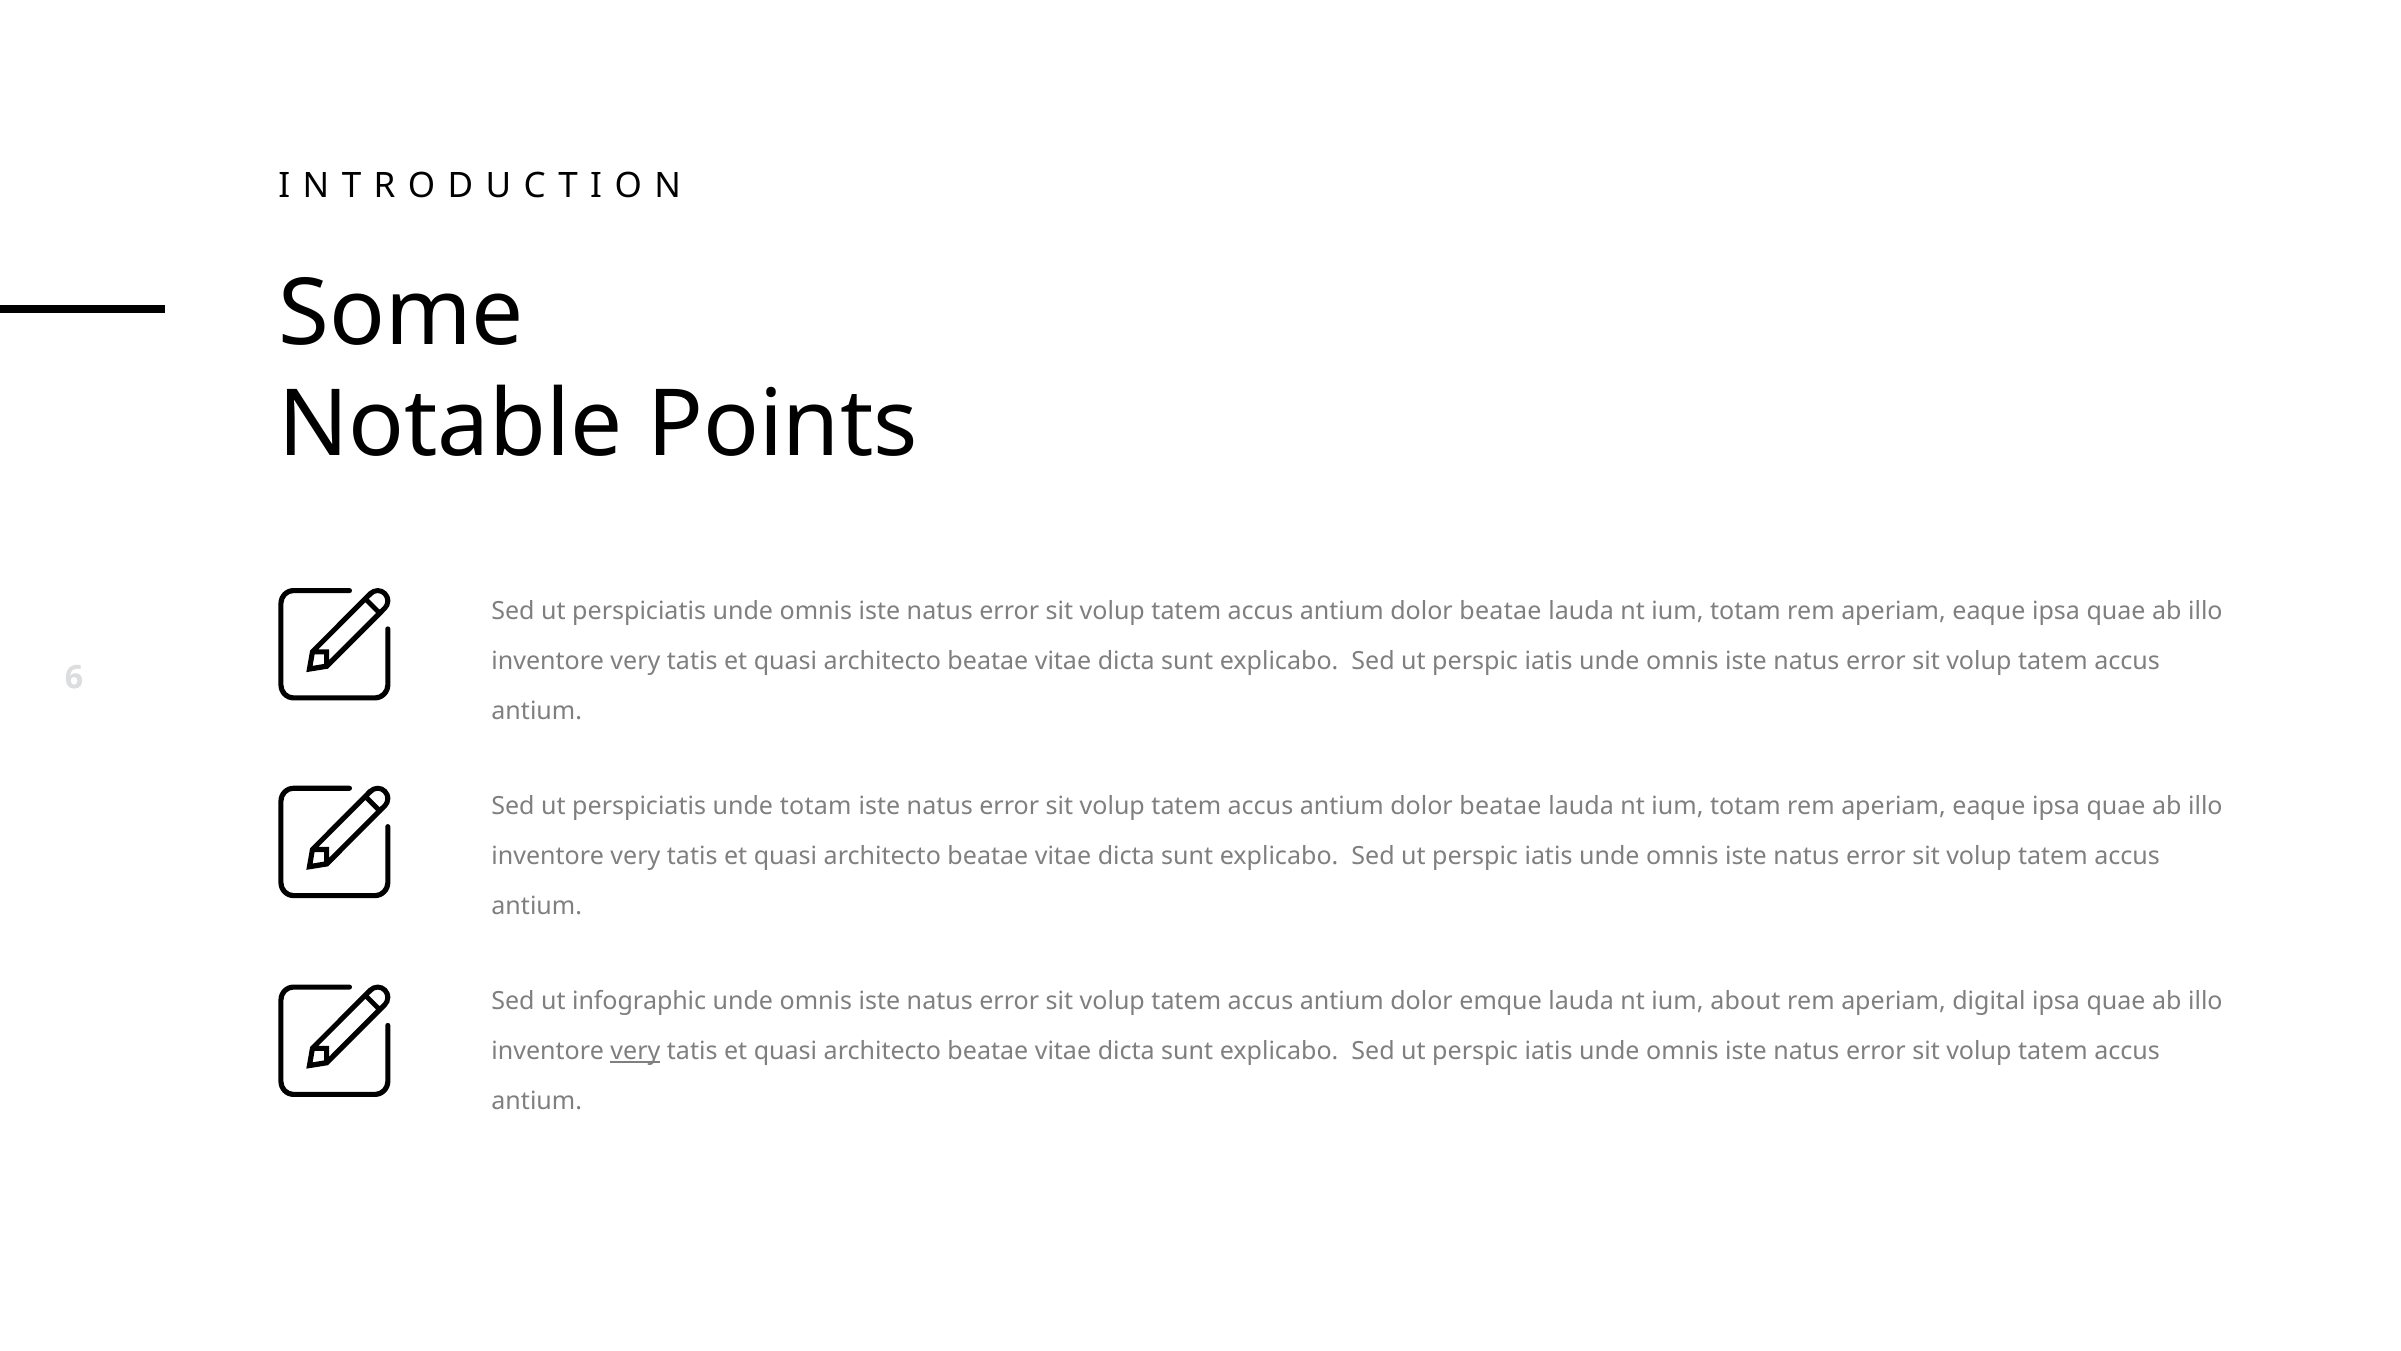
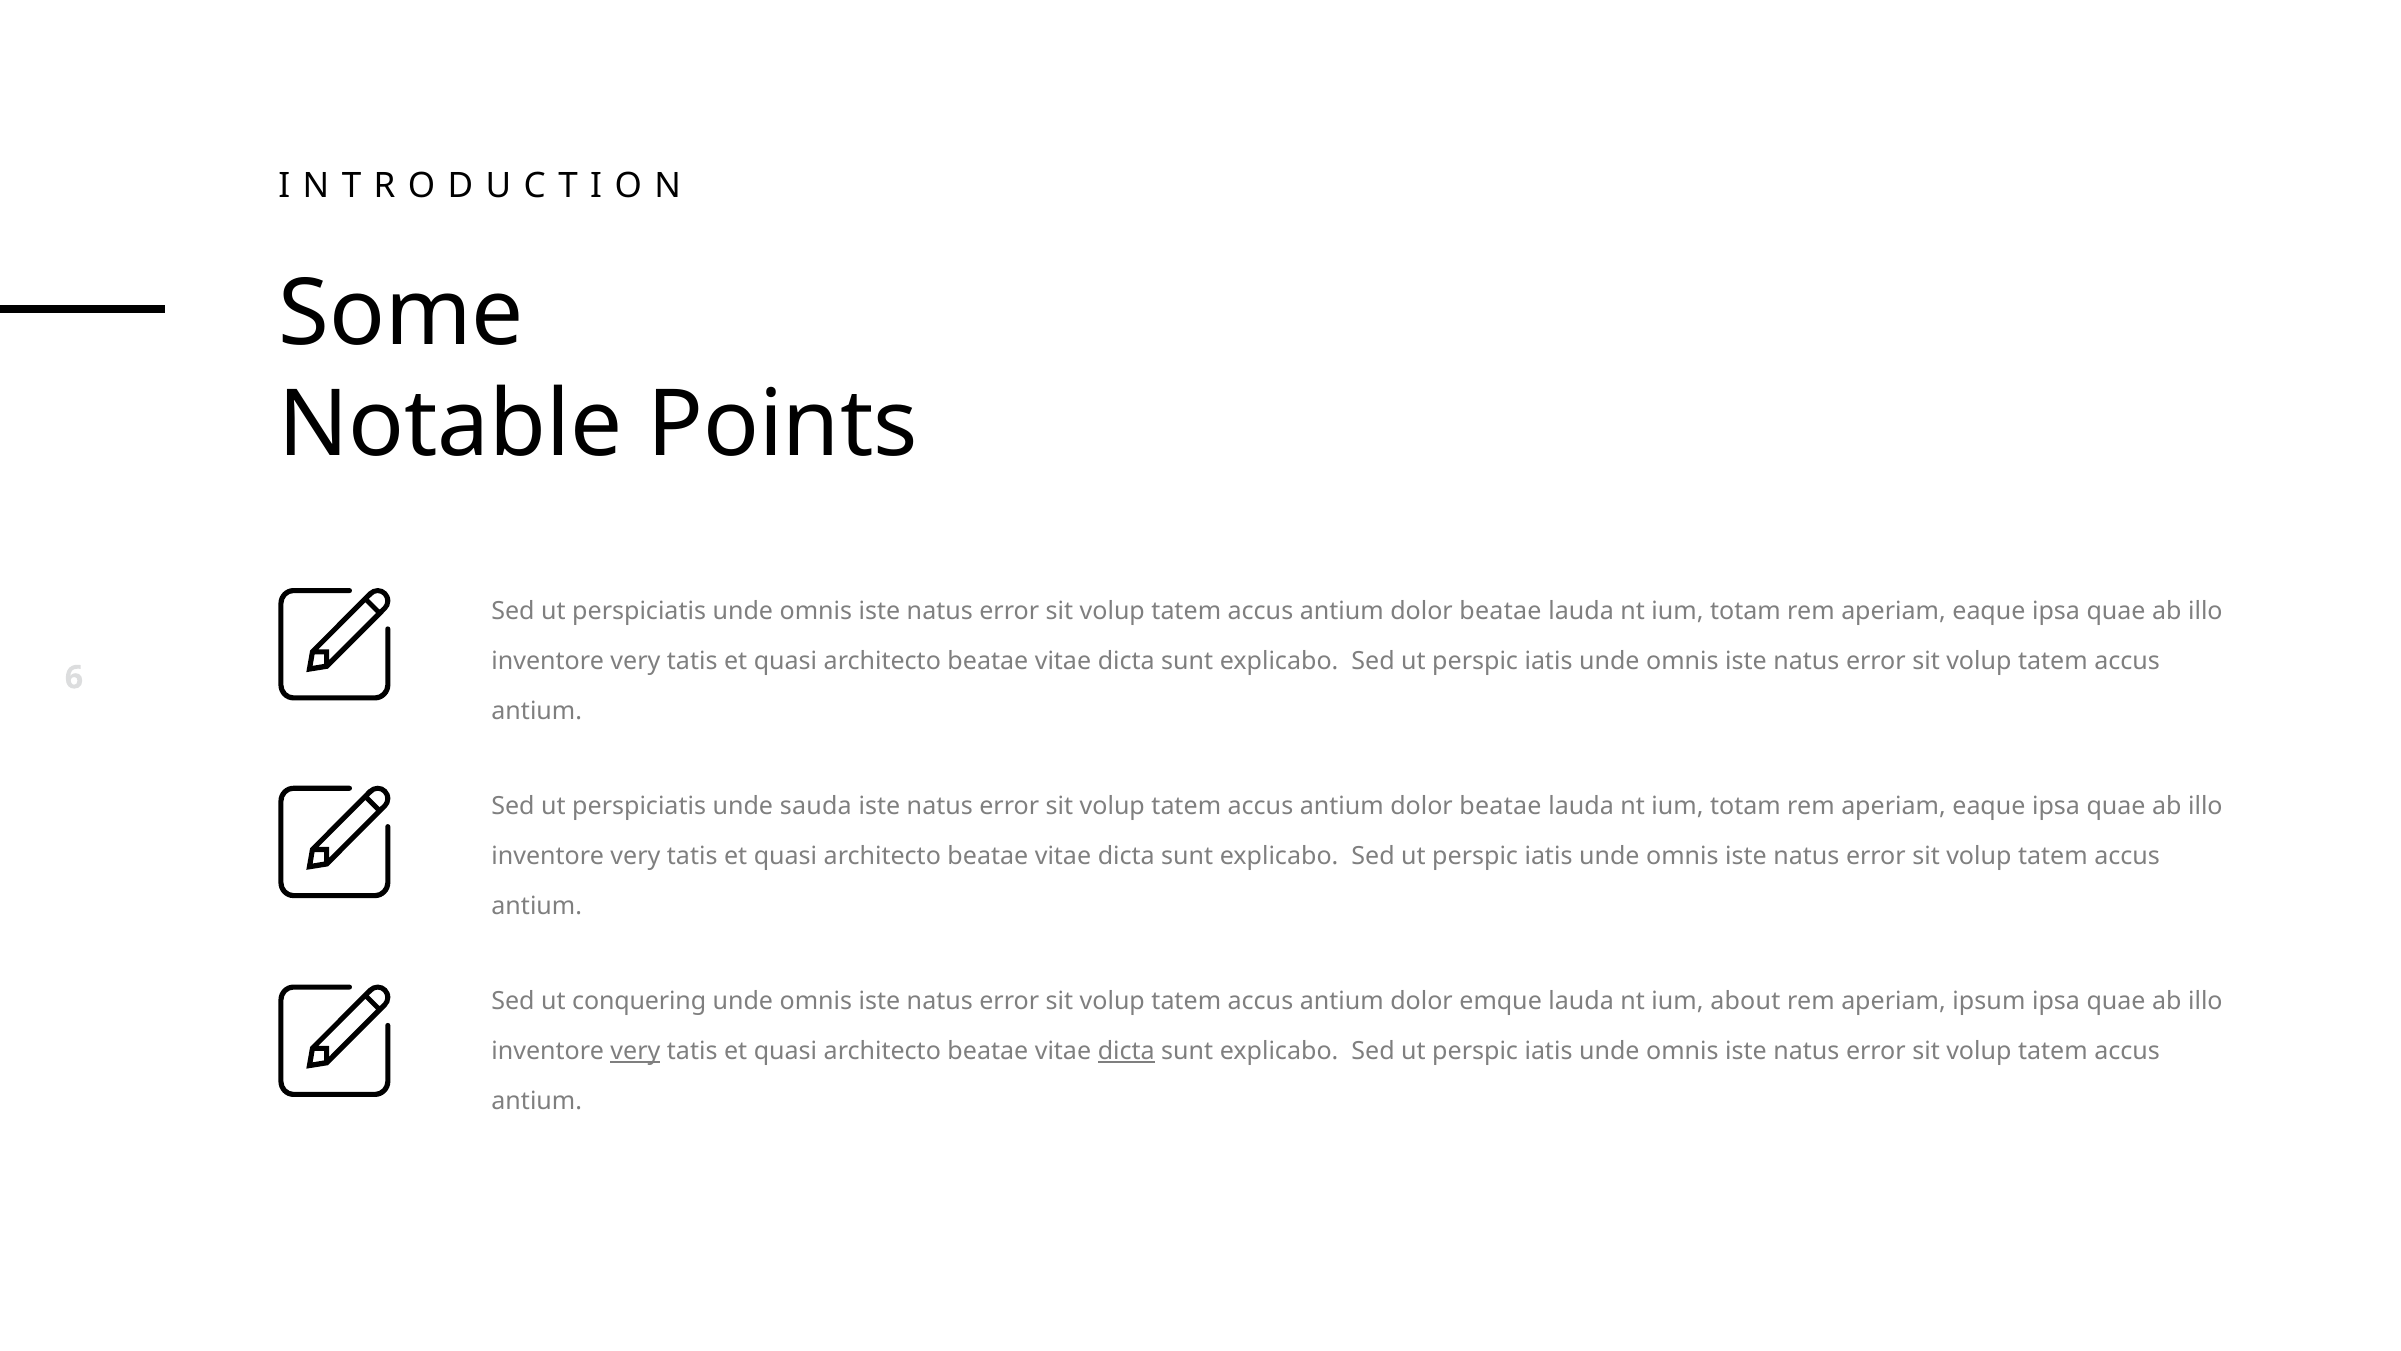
unde totam: totam -> sauda (816, 806)
infographic: infographic -> conquering (639, 1001)
digital: digital -> ipsum (1989, 1001)
dicta underline: none -> present (1126, 1051)
